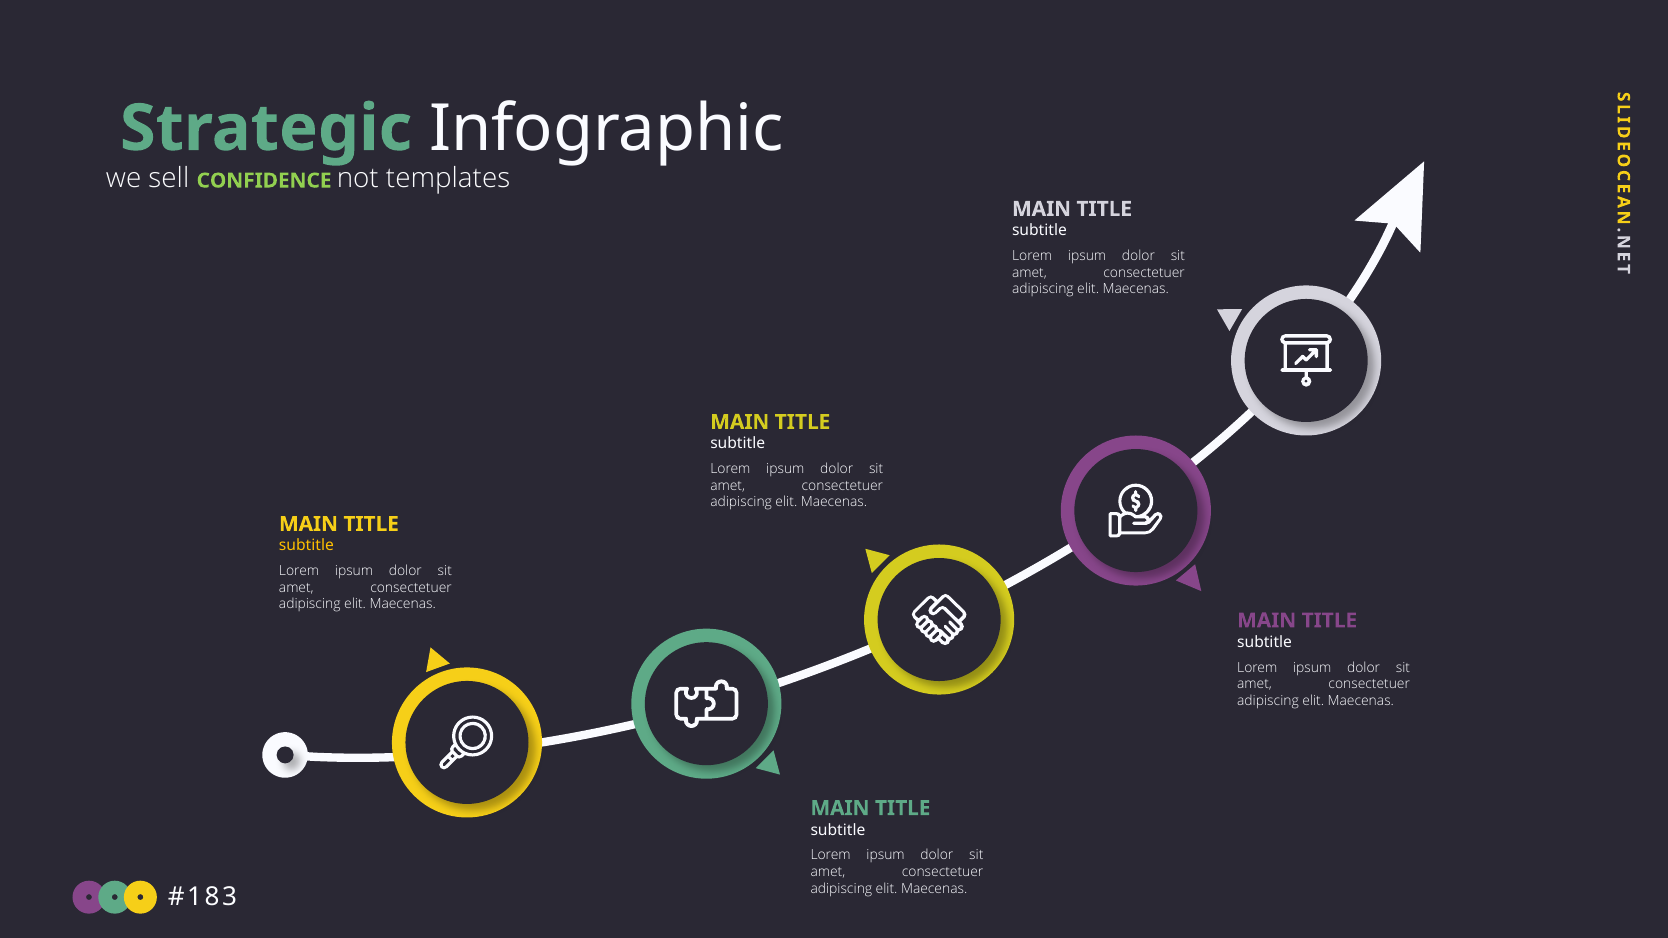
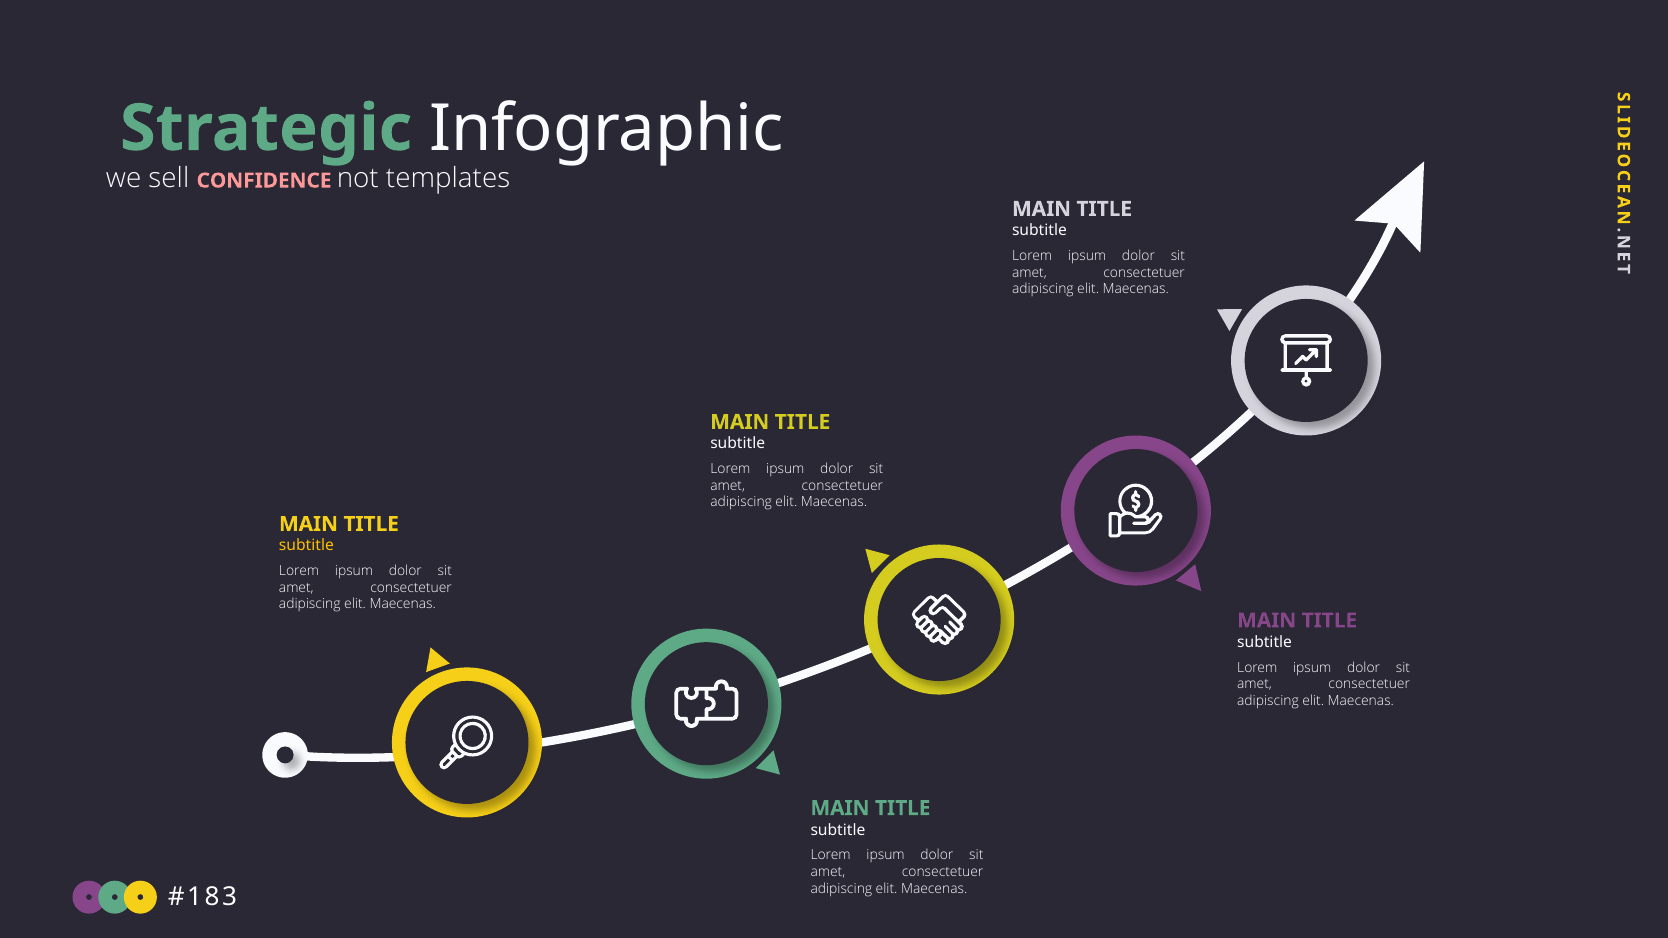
CONFIDENCE colour: light green -> pink (264, 181)
